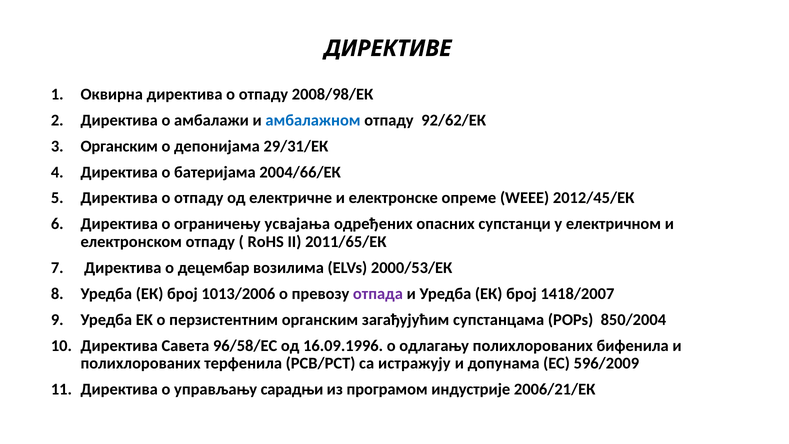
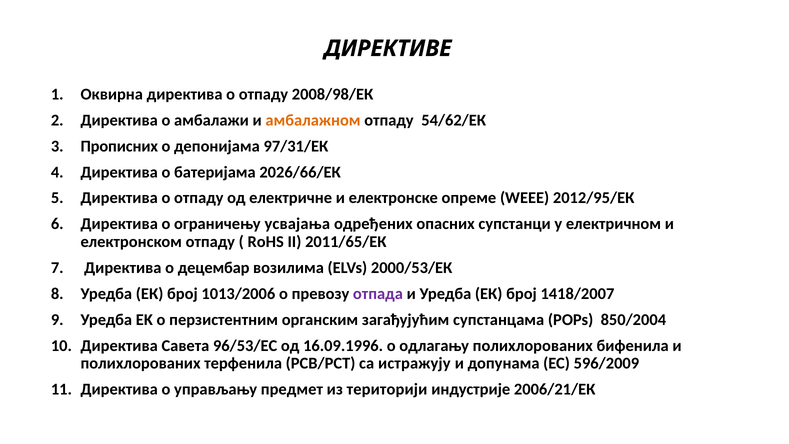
амбалажном colour: blue -> orange (313, 120)
92/62/ЕК: 92/62/ЕК -> 54/62/ЕК (454, 120)
Органским: Органским -> Прописних (119, 146)
29/31/ЕК: 29/31/ЕК -> 97/31/ЕК (296, 146)
2004/66/ЕК: 2004/66/ЕК -> 2026/66/ЕК (300, 172)
2012/45/ЕК: 2012/45/ЕК -> 2012/95/ЕК (594, 198)
96/58/EС: 96/58/EС -> 96/53/EС (245, 346)
сарадњи: сарадњи -> предмет (292, 389)
програмом: програмом -> територији (387, 389)
